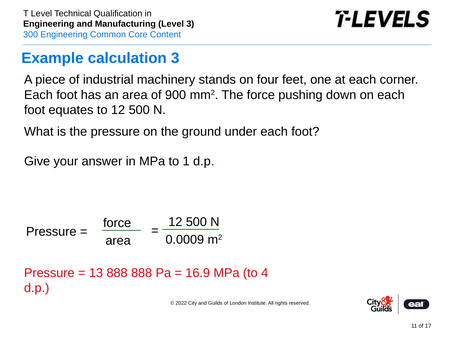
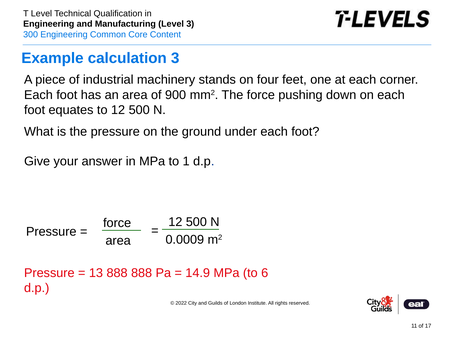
16.9: 16.9 -> 14.9 (198, 273)
4: 4 -> 6 (265, 273)
